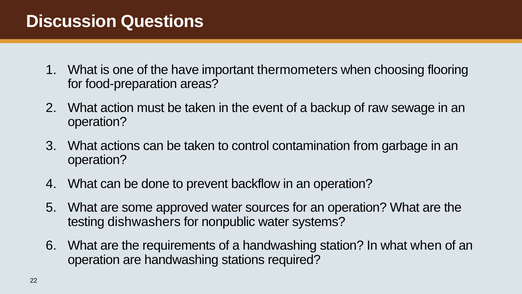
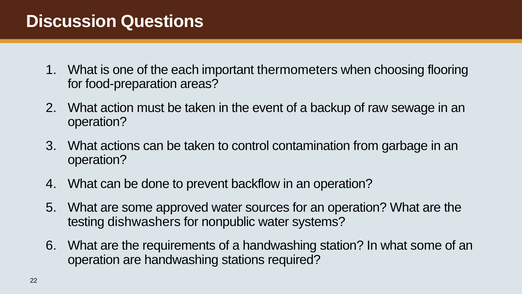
have: have -> each (185, 70)
what when: when -> some (426, 245)
